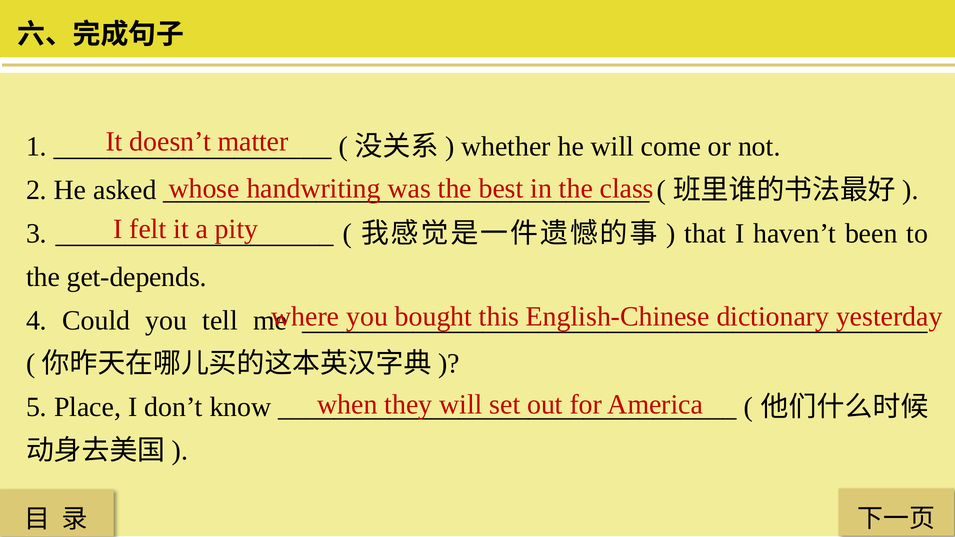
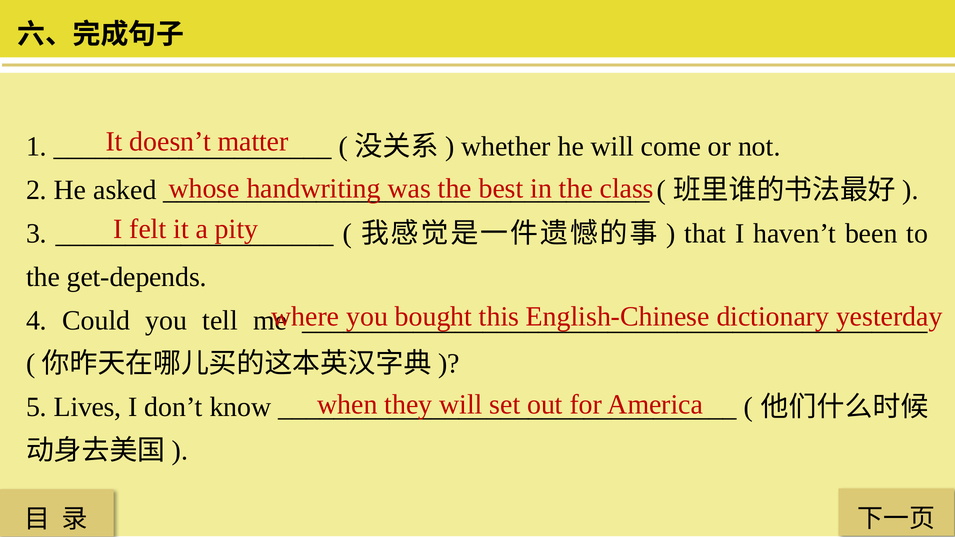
Place: Place -> Lives (88, 407)
